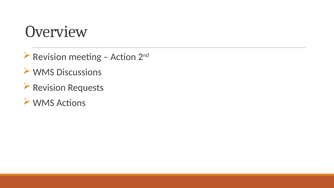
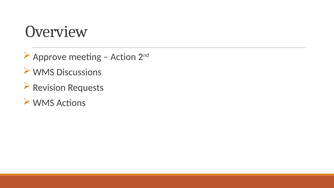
Revision: Revision -> Approve (50, 57)
